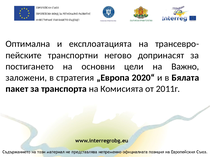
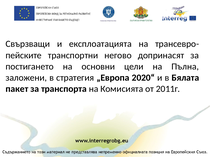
Оптимална: Оптимална -> Свързващи (28, 44)
Важно: Важно -> Пълна (185, 67)
